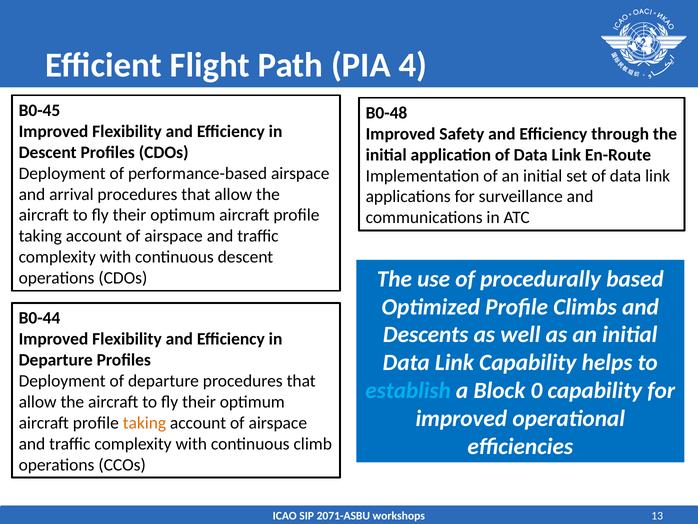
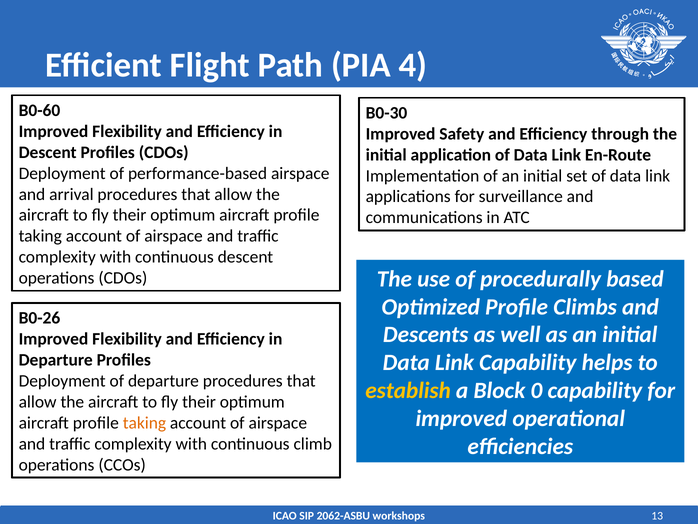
B0-45: B0-45 -> B0-60 (39, 110)
B0-48: B0-48 -> B0-30 (387, 113)
B0-44: B0-44 -> B0-26 (39, 318)
establish colour: light blue -> yellow (408, 390)
2071-ASBU: 2071-ASBU -> 2062-ASBU (343, 516)
